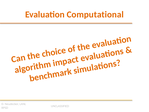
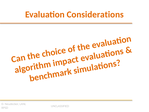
Computational: Computational -> Considerations (95, 14)
